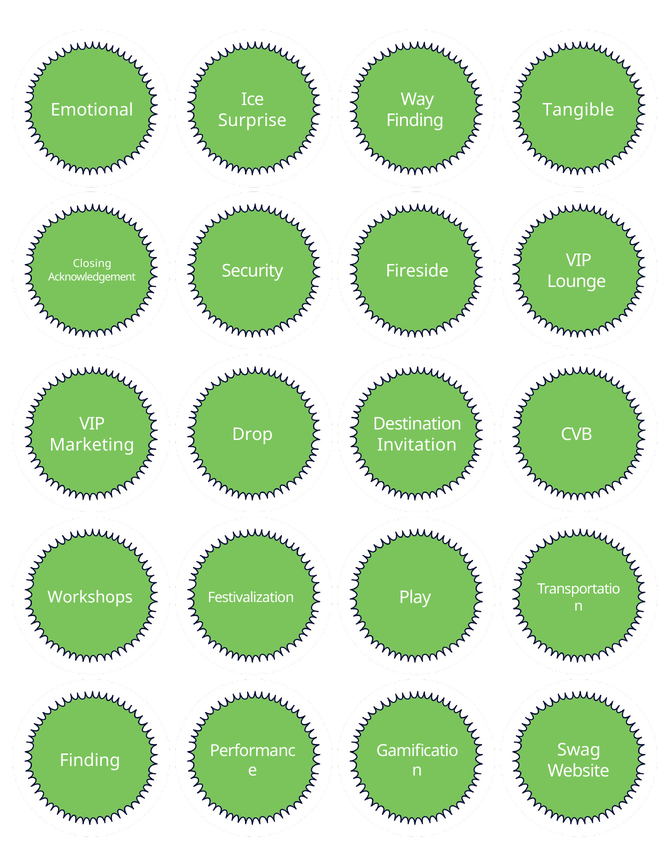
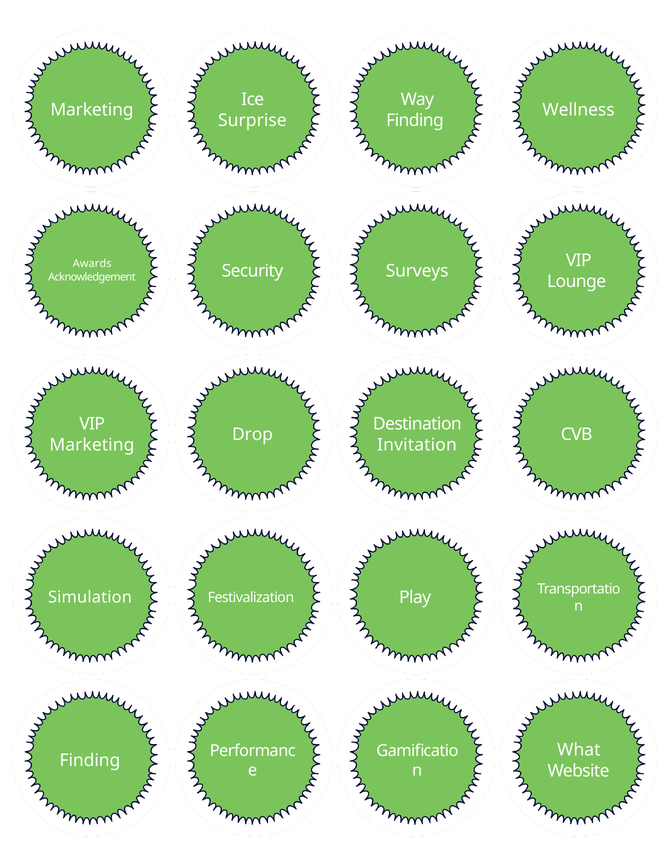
Emotional: Emotional -> Marketing (92, 110)
Tangible: Tangible -> Wellness (579, 110)
Closing: Closing -> Awards (92, 264)
Fireside: Fireside -> Surveys (417, 271)
Workshops: Workshops -> Simulation (90, 598)
Swag: Swag -> What (579, 750)
